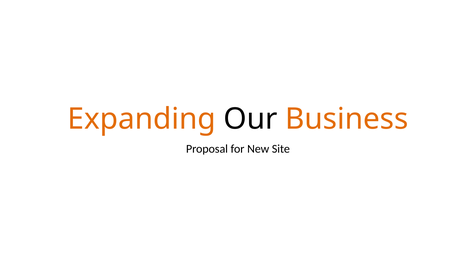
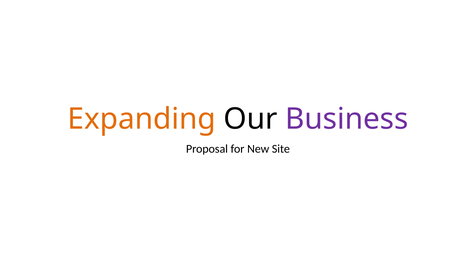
Business colour: orange -> purple (347, 119)
